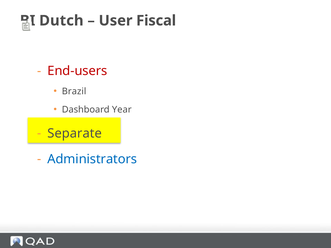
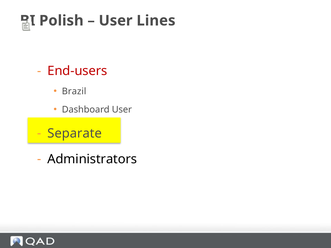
Dutch: Dutch -> Polish (61, 21)
Fiscal: Fiscal -> Lines (156, 21)
Dashboard Year: Year -> User (122, 110)
Administrators colour: blue -> black (92, 159)
